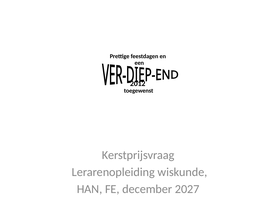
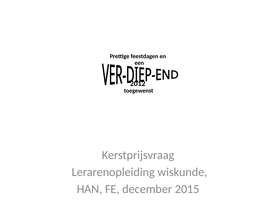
2027: 2027 -> 2015 (187, 189)
